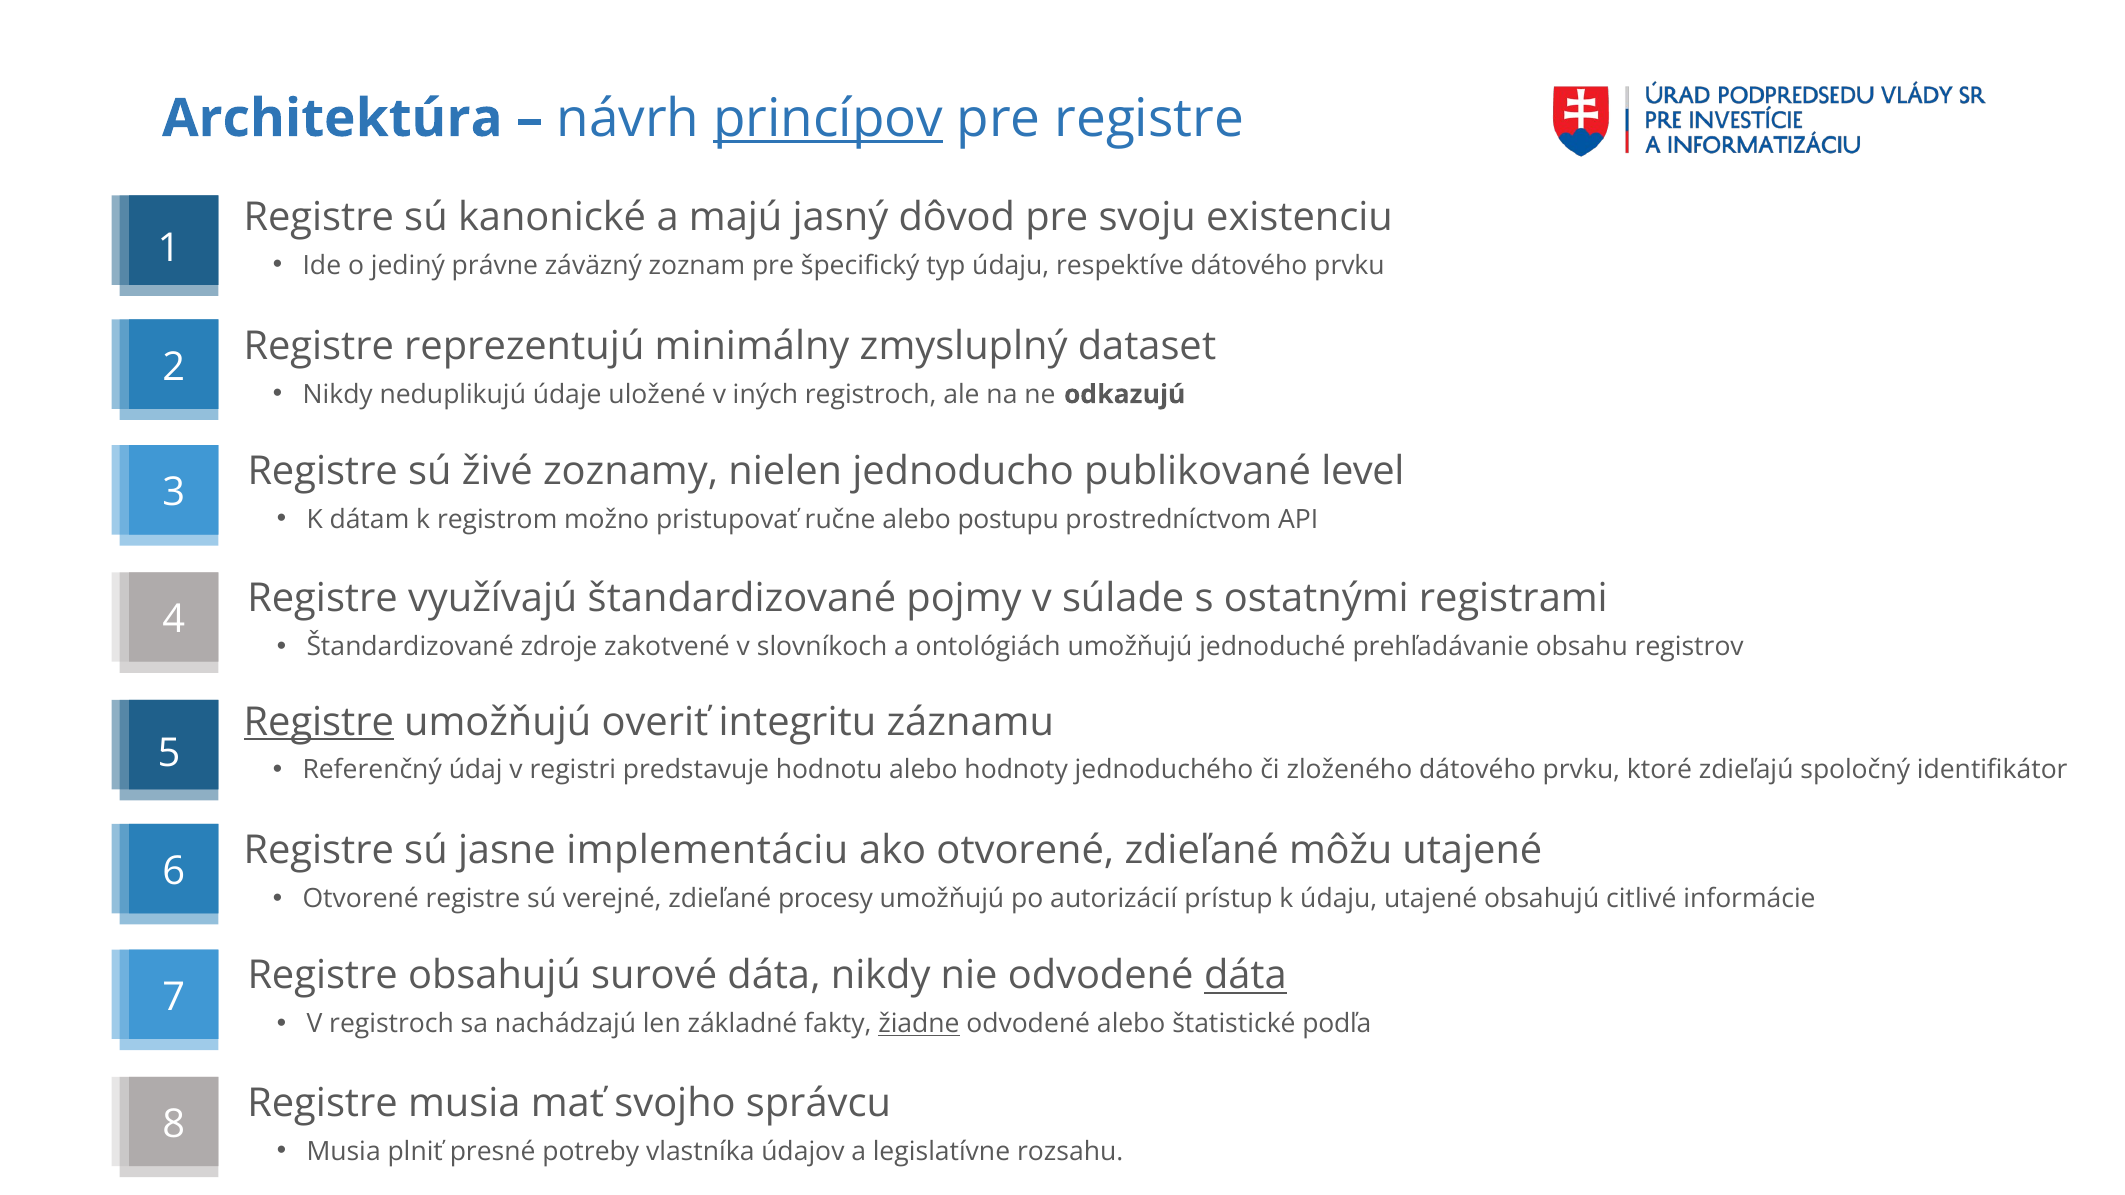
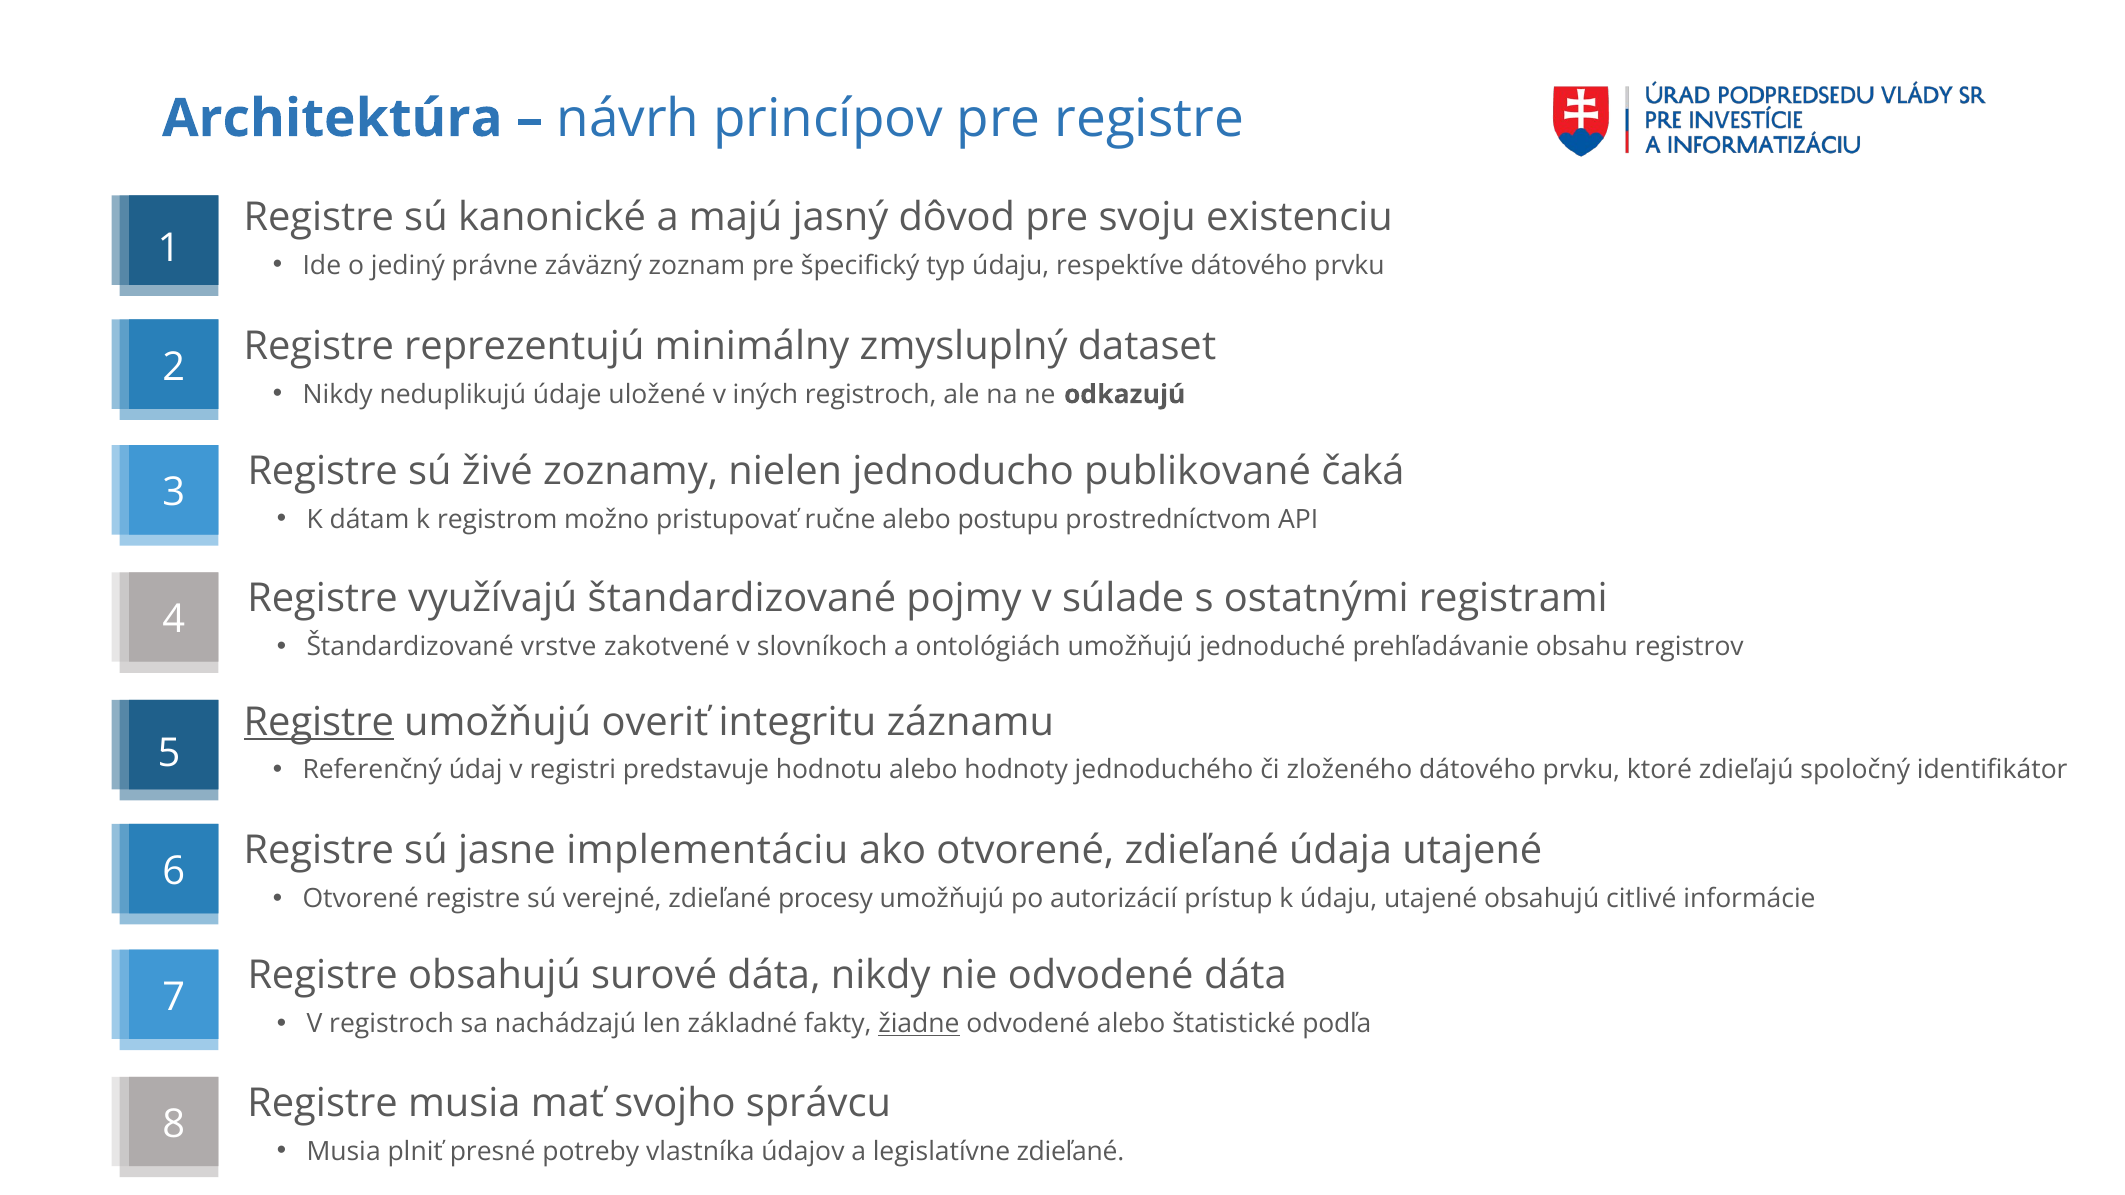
princípov underline: present -> none (828, 119)
level: level -> čaká (1363, 471)
zdroje: zdroje -> vrstve (559, 647)
môžu: môžu -> údaja (1341, 851)
dáta underline: present -> none (1245, 976)
legislatívne rozsahu: rozsahu -> zdieľané (1070, 1152)
